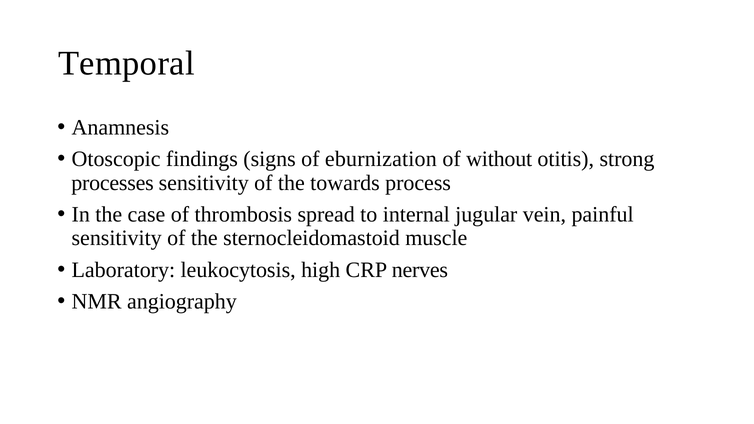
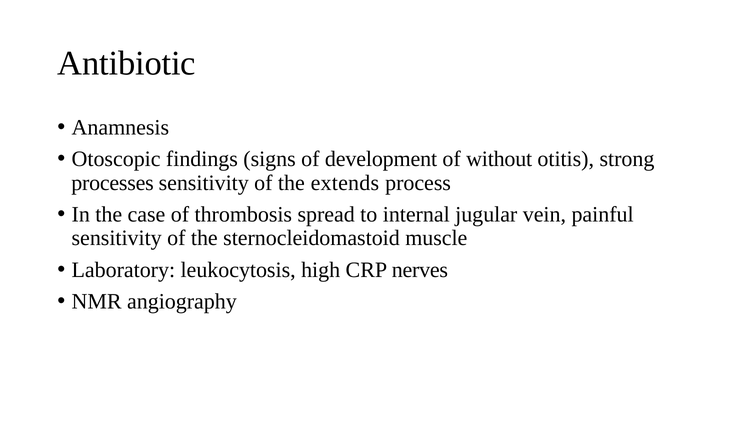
Temporal: Temporal -> Antibiotic (127, 63)
eburnization: eburnization -> development (381, 159)
towards: towards -> extends (345, 183)
